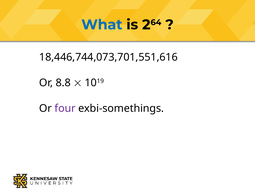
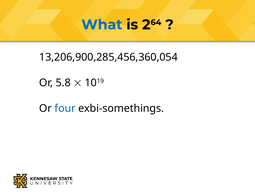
18,446,744,073,701,551,616: 18,446,744,073,701,551,616 -> 13,206,900,285,456,360,054 (108, 57)
8.8: 8.8 -> 5.8 (63, 82)
four colour: purple -> blue (65, 108)
